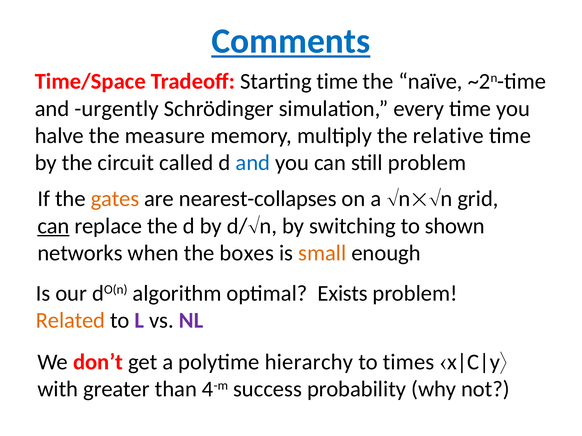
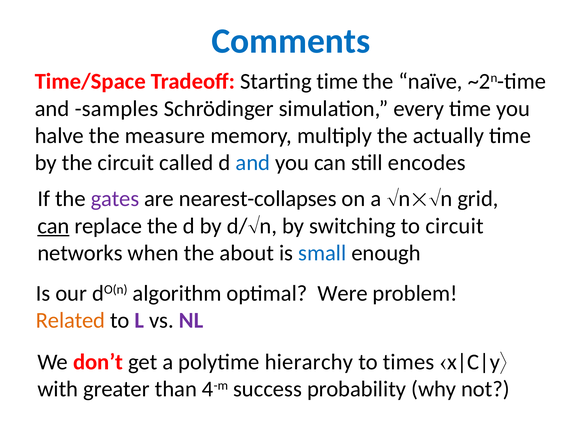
Comments underline: present -> none (291, 41)
urgently: urgently -> samples (116, 109)
relative: relative -> actually (448, 136)
still problem: problem -> encodes (427, 163)
gates colour: orange -> purple (115, 199)
to shown: shown -> circuit (455, 226)
boxes: boxes -> about (247, 253)
small colour: orange -> blue (322, 253)
Exists: Exists -> Were (343, 294)
